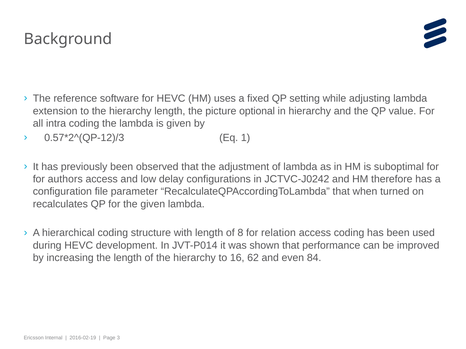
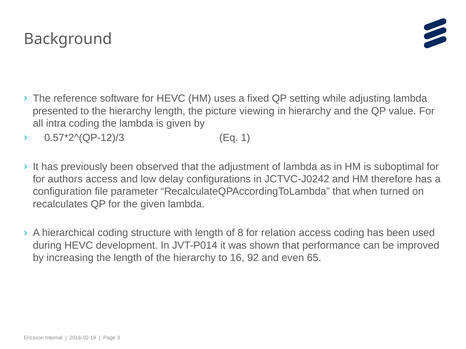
extension: extension -> presented (55, 111)
optional: optional -> viewing (257, 111)
62: 62 -> 92 (253, 258)
84: 84 -> 65 (314, 258)
